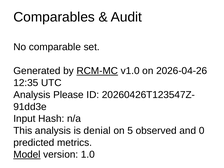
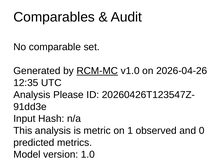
denial: denial -> metric (97, 131)
5: 5 -> 1 (130, 131)
Model underline: present -> none (27, 155)
